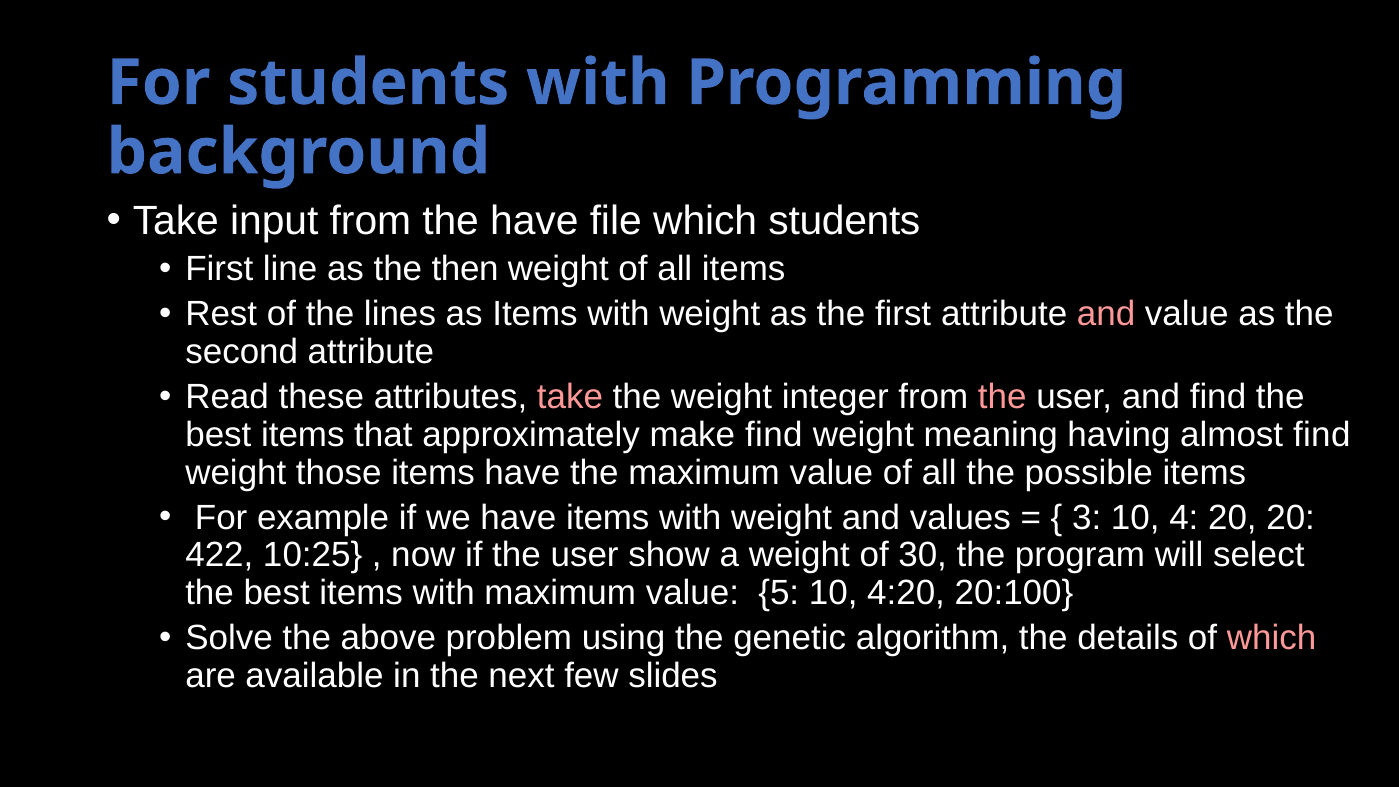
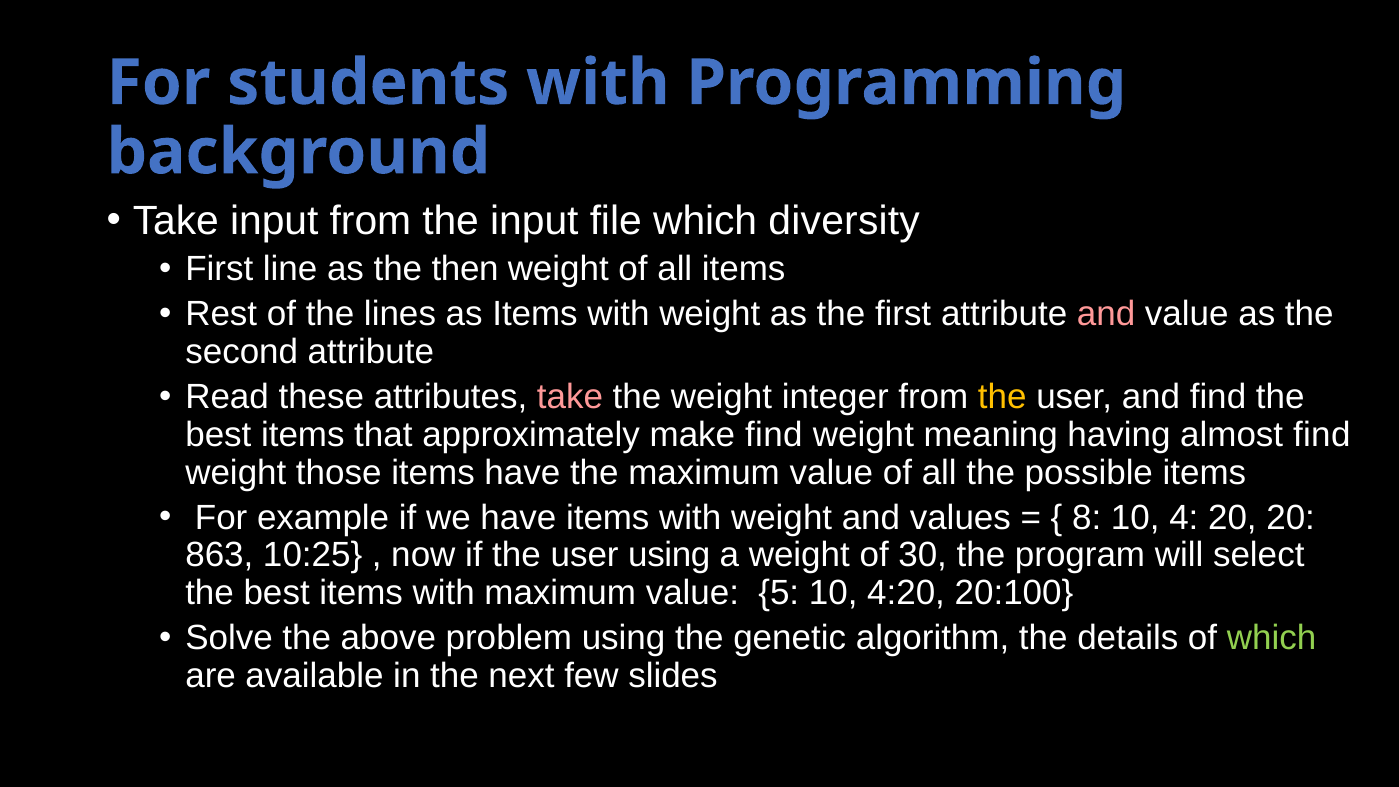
the have: have -> input (534, 221)
which students: students -> diversity (844, 221)
the colour: pink -> yellow (1002, 397)
3: 3 -> 8 (1087, 518)
422: 422 -> 863 (219, 555)
user show: show -> using (669, 555)
which colour: pink -> light green (1272, 638)
